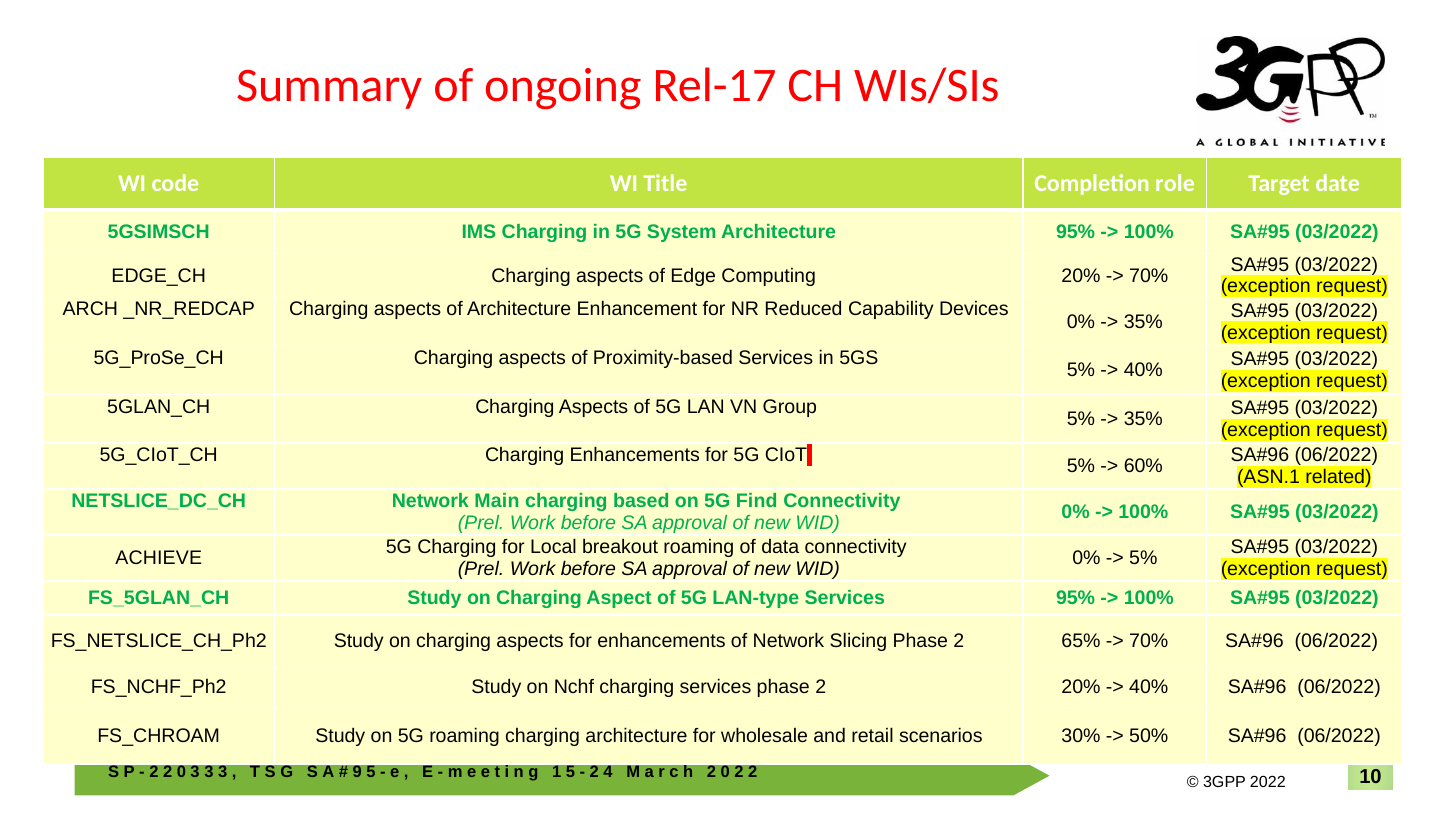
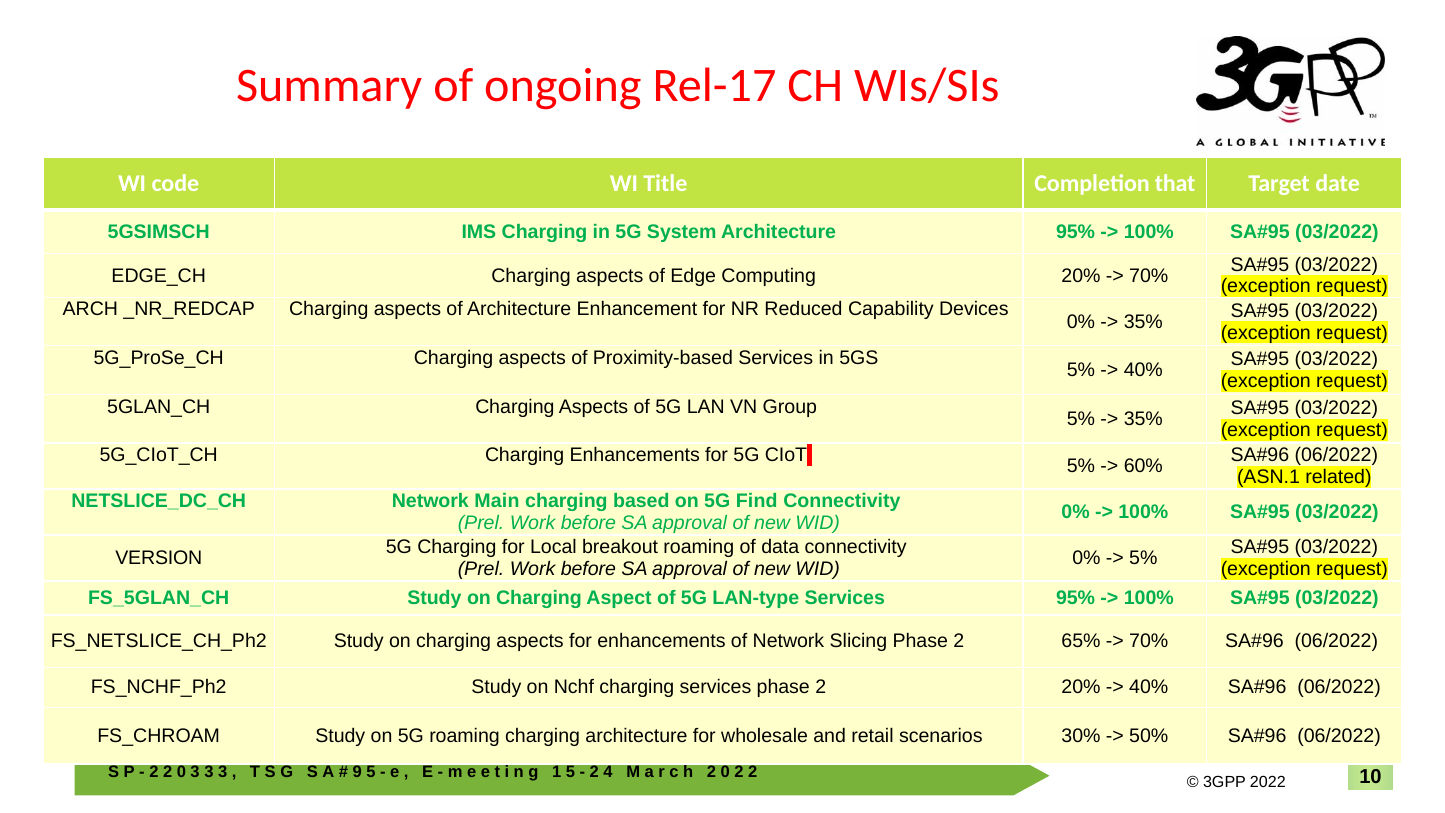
role: role -> that (1175, 184)
ACHIEVE: ACHIEVE -> VERSION (159, 558)
